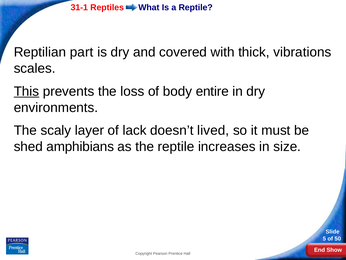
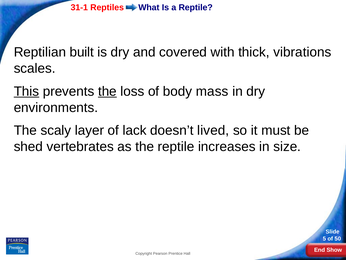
part: part -> built (82, 52)
the underline: none -> present (107, 91)
entire: entire -> mass (212, 91)
amphibians: amphibians -> vertebrates (80, 146)
